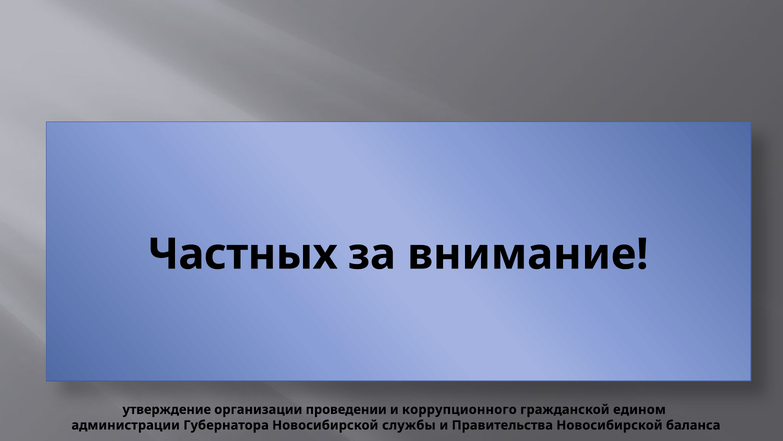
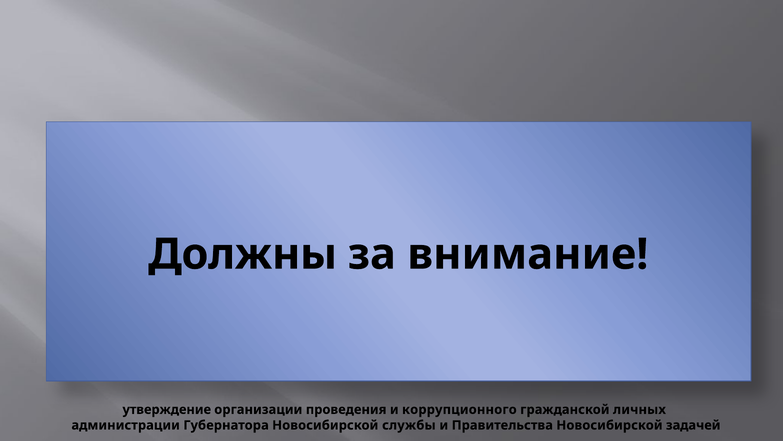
Частных: Частных -> Должны (243, 254)
проведении: проведении -> проведения (346, 409)
едином: едином -> личных (639, 409)
баланса: баланса -> задачей (693, 425)
